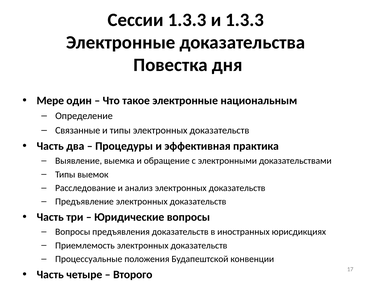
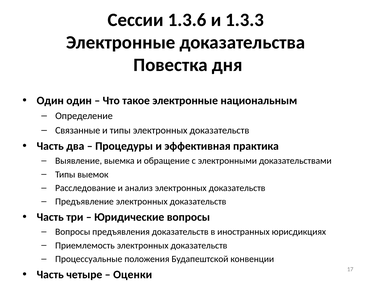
Сессии 1.3.3: 1.3.3 -> 1.3.6 (187, 20)
Мере: Мере -> Один (50, 101)
Второго: Второго -> Оценки (133, 275)
